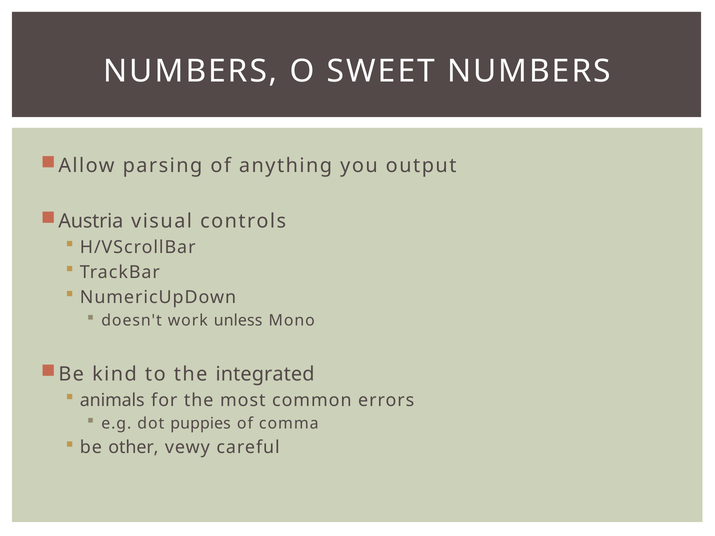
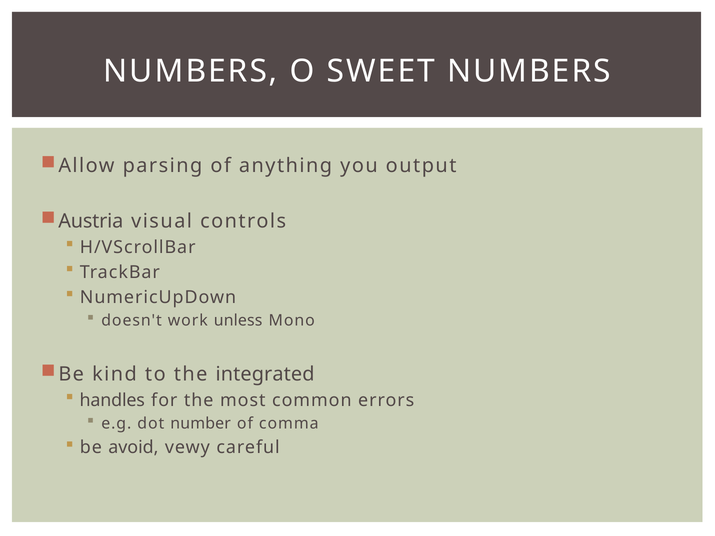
animals: animals -> handles (112, 400)
puppies: puppies -> number (201, 424)
other: other -> avoid (133, 448)
